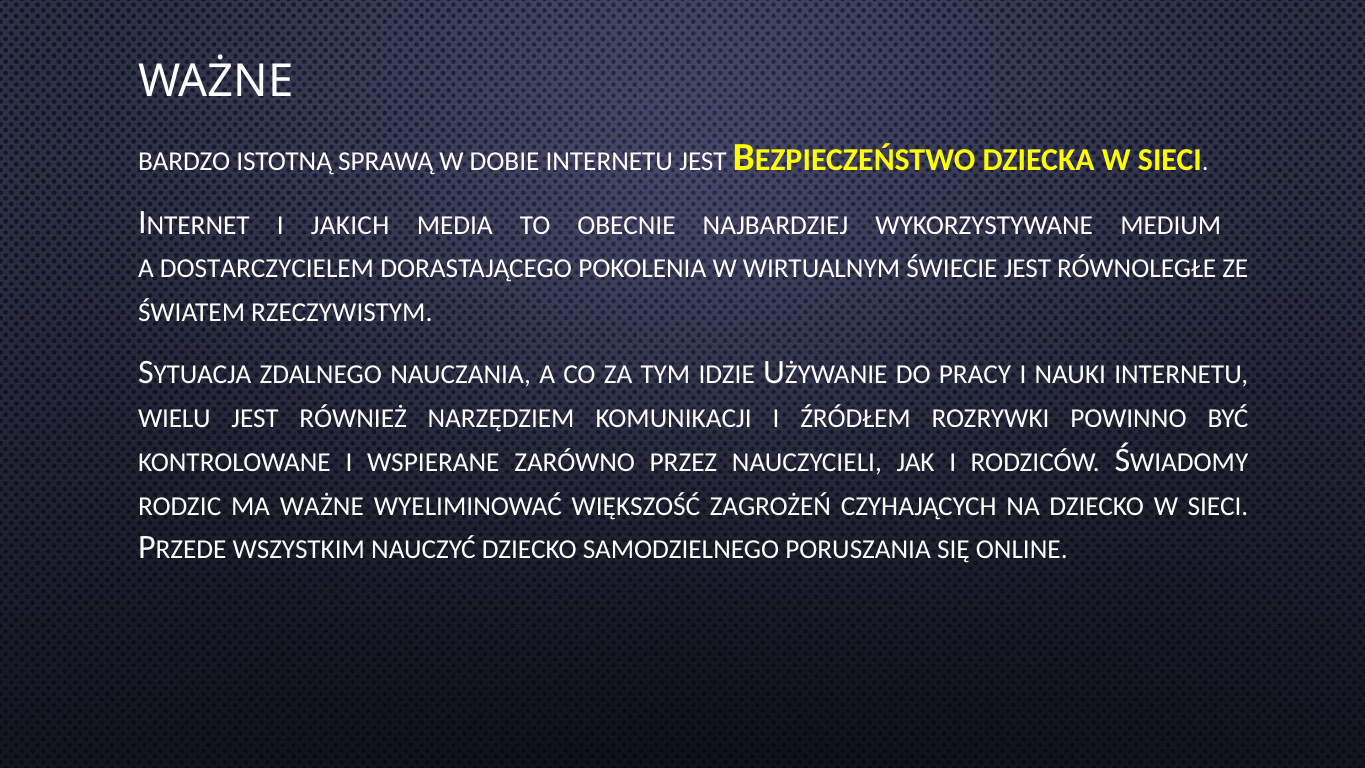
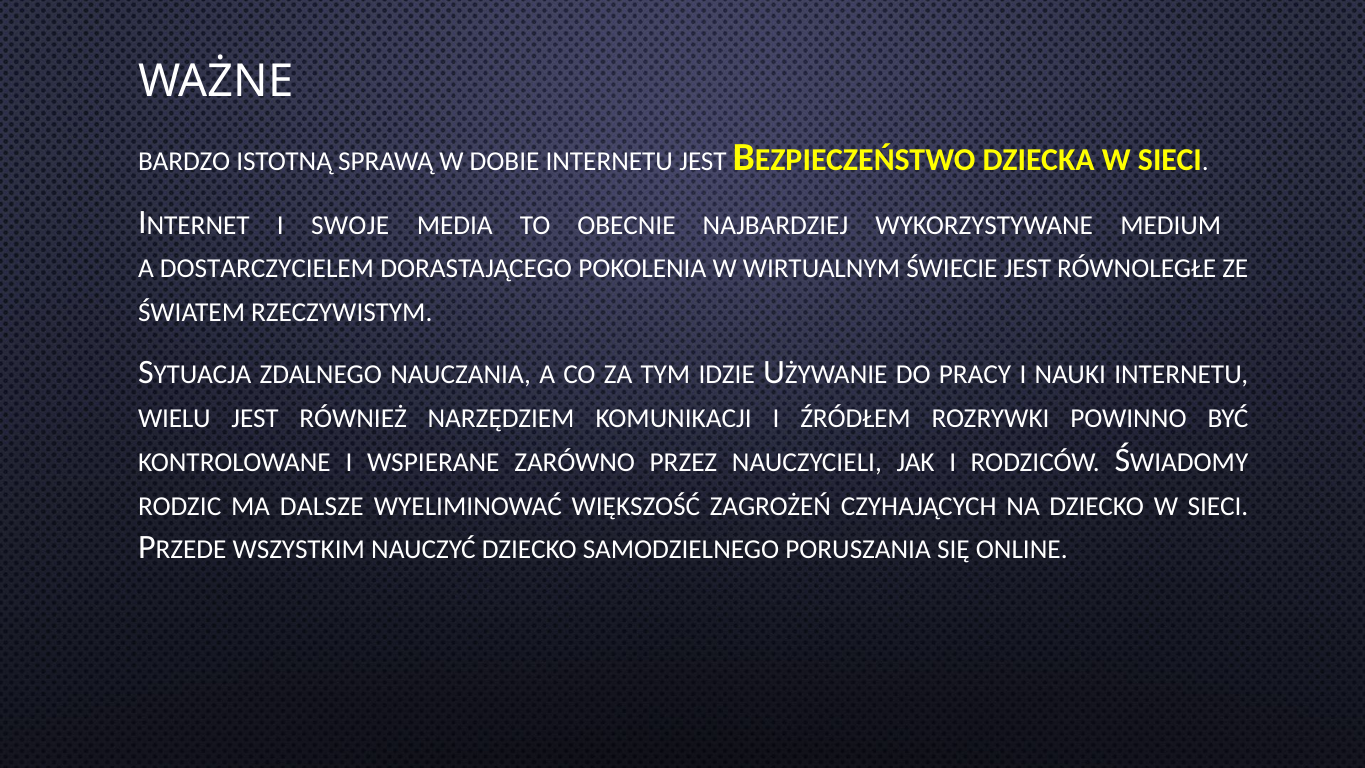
JAKICH: JAKICH -> SWOJE (350, 225)
MA WAŻNE: WAŻNE -> DALSZE (322, 506)
